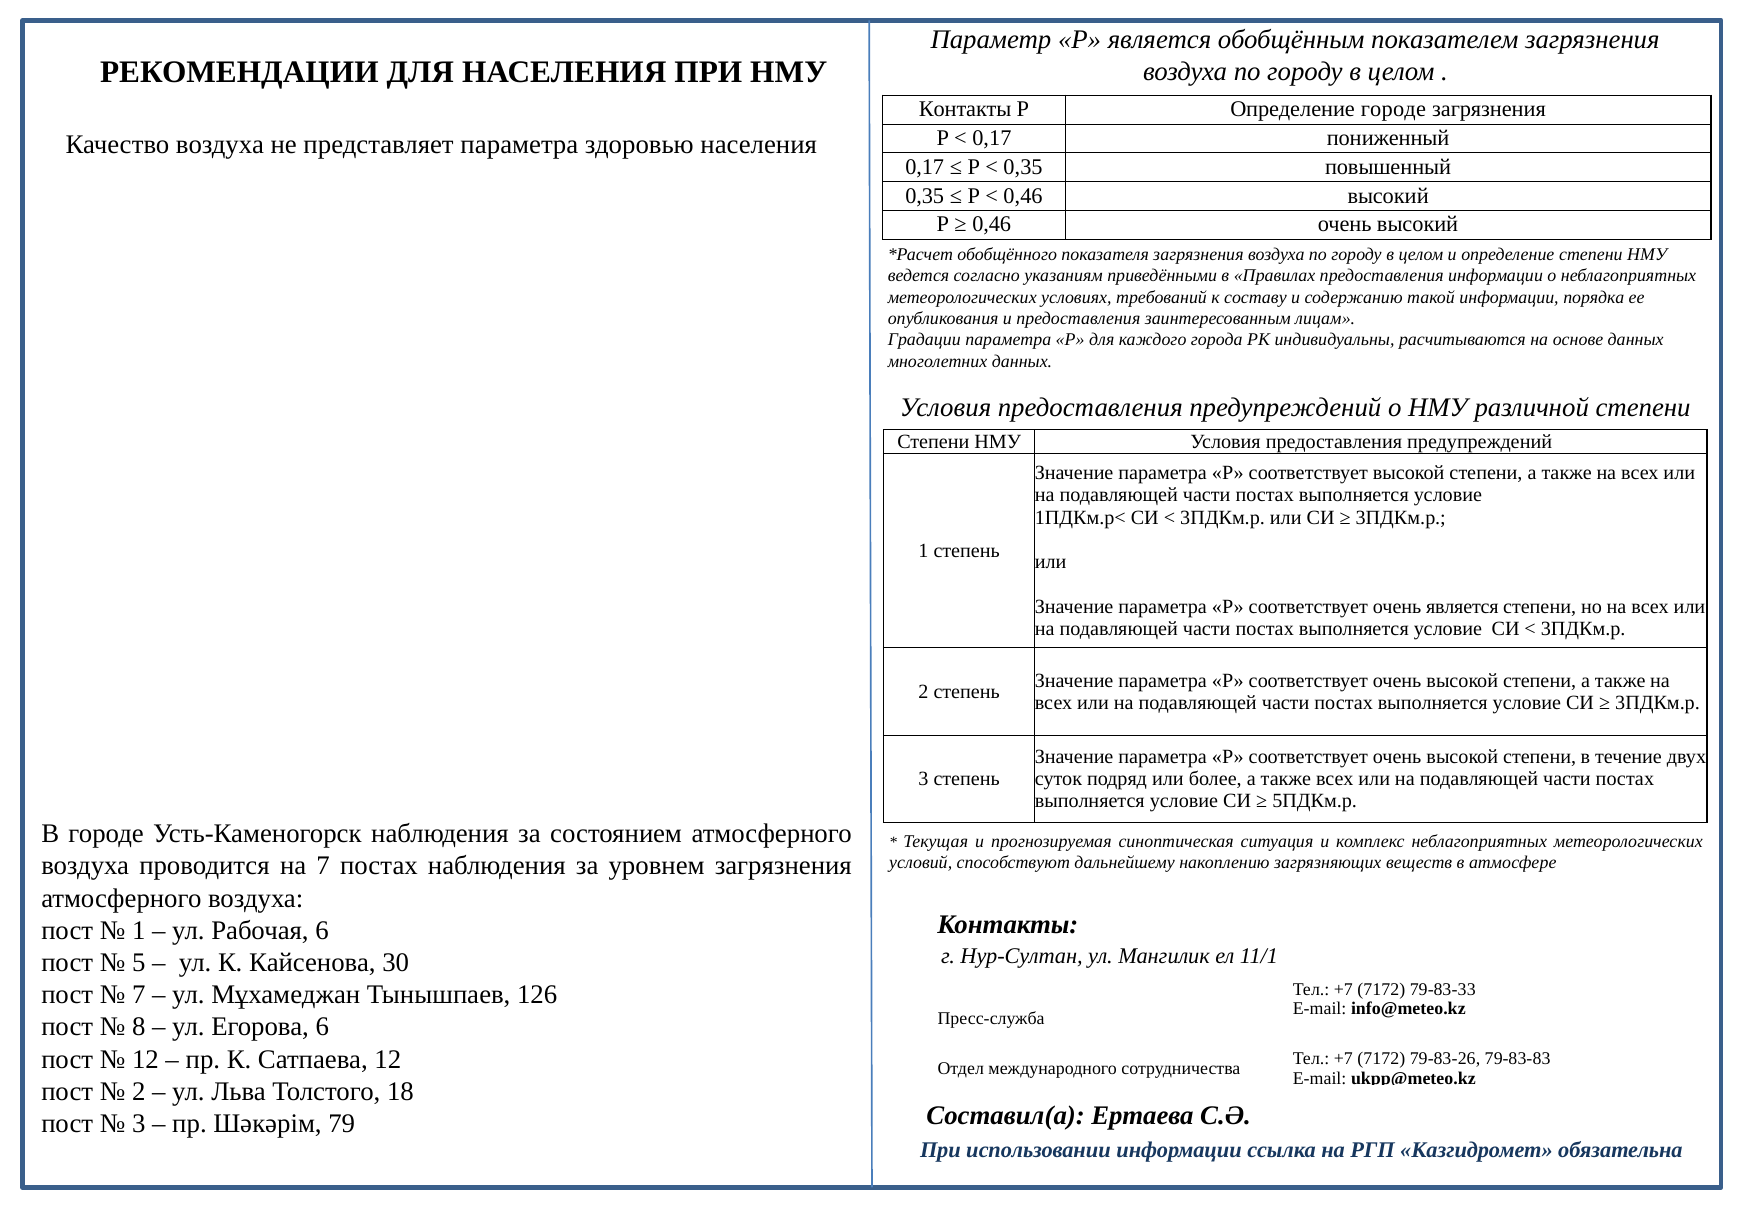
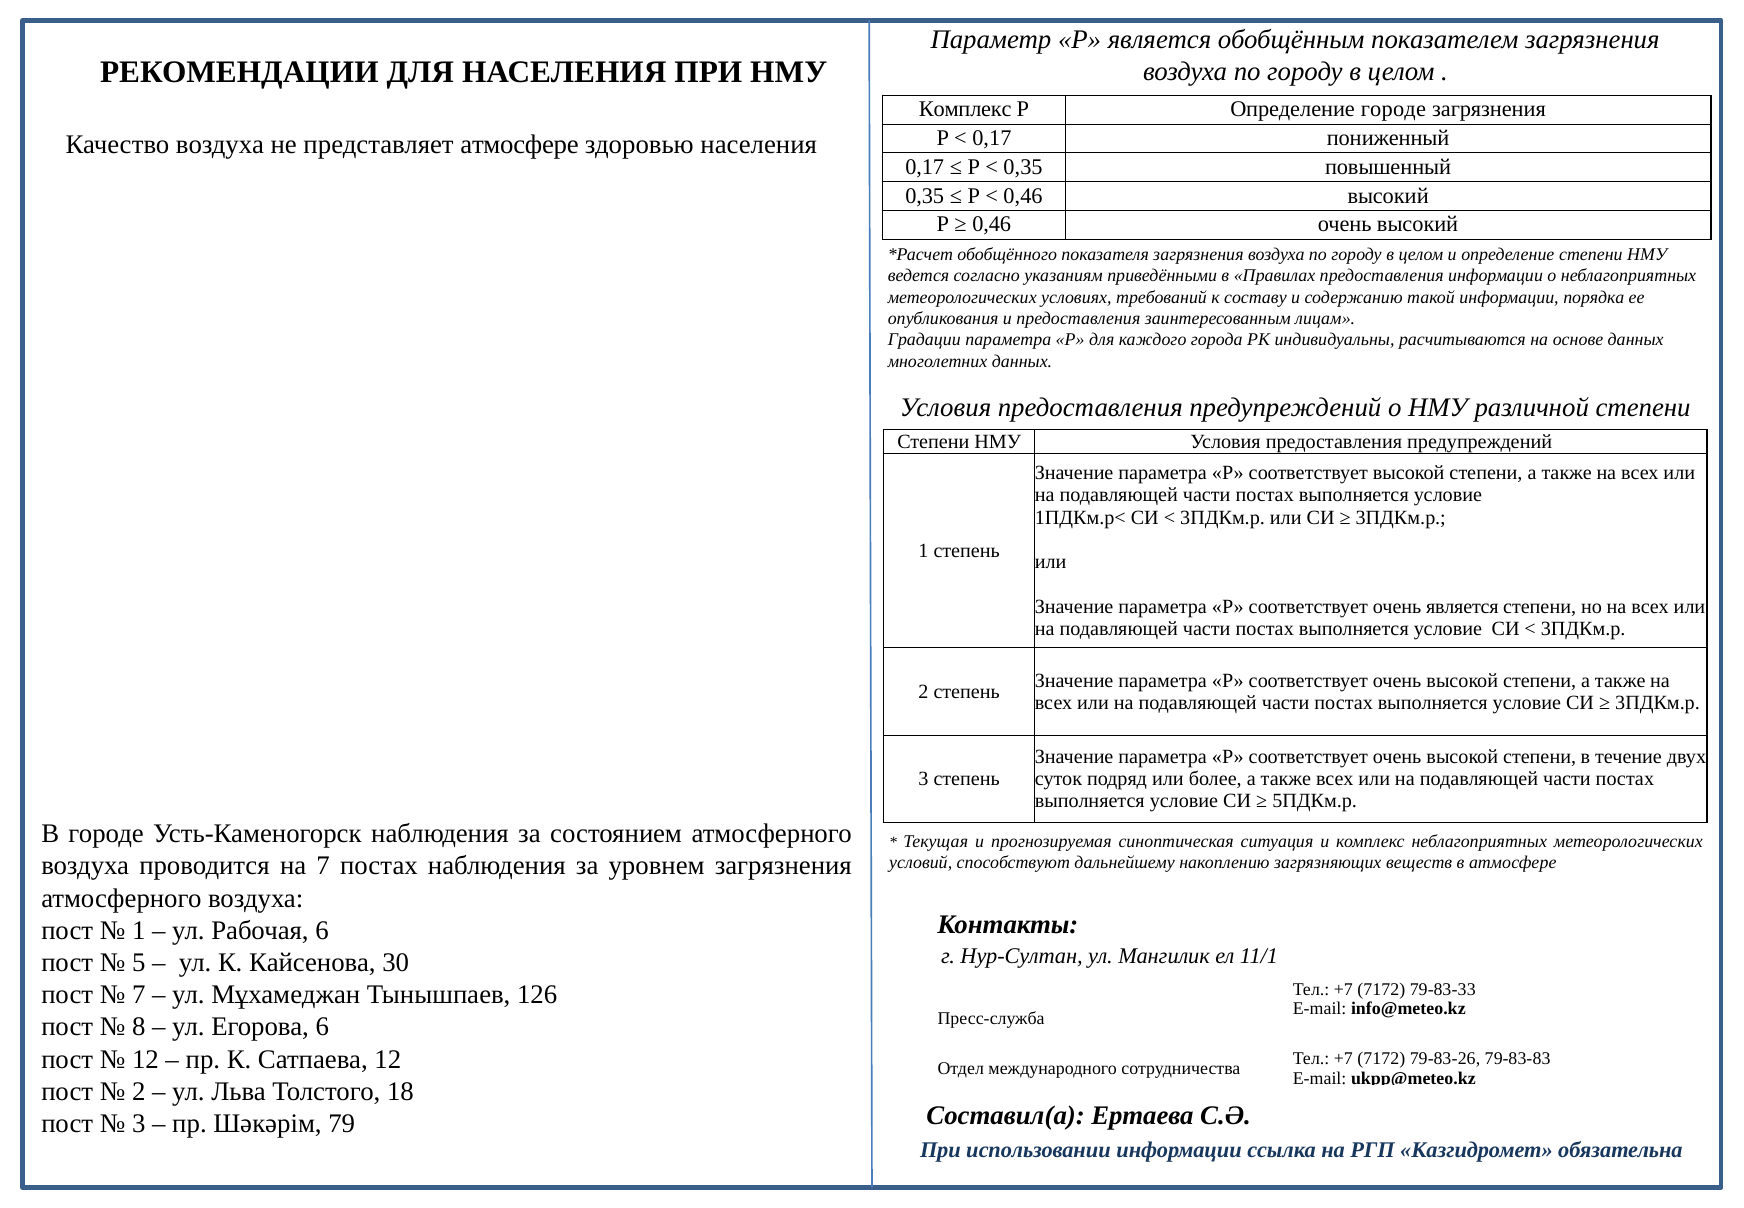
Контакты: Контакты -> Комплекс (965, 109)
представляет параметра: параметра -> атмосфере (520, 144)
